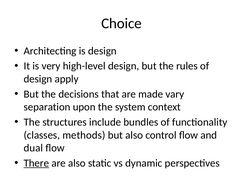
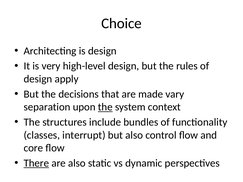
the underline: none -> present (105, 107)
methods: methods -> interrupt (84, 135)
dual: dual -> core (33, 148)
